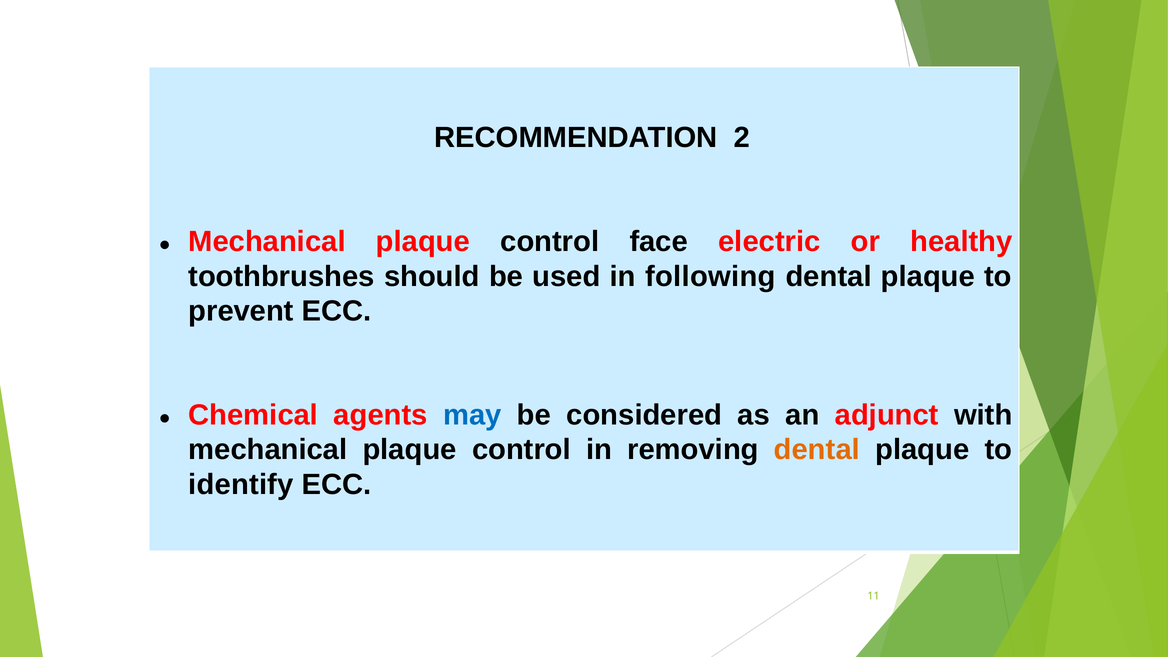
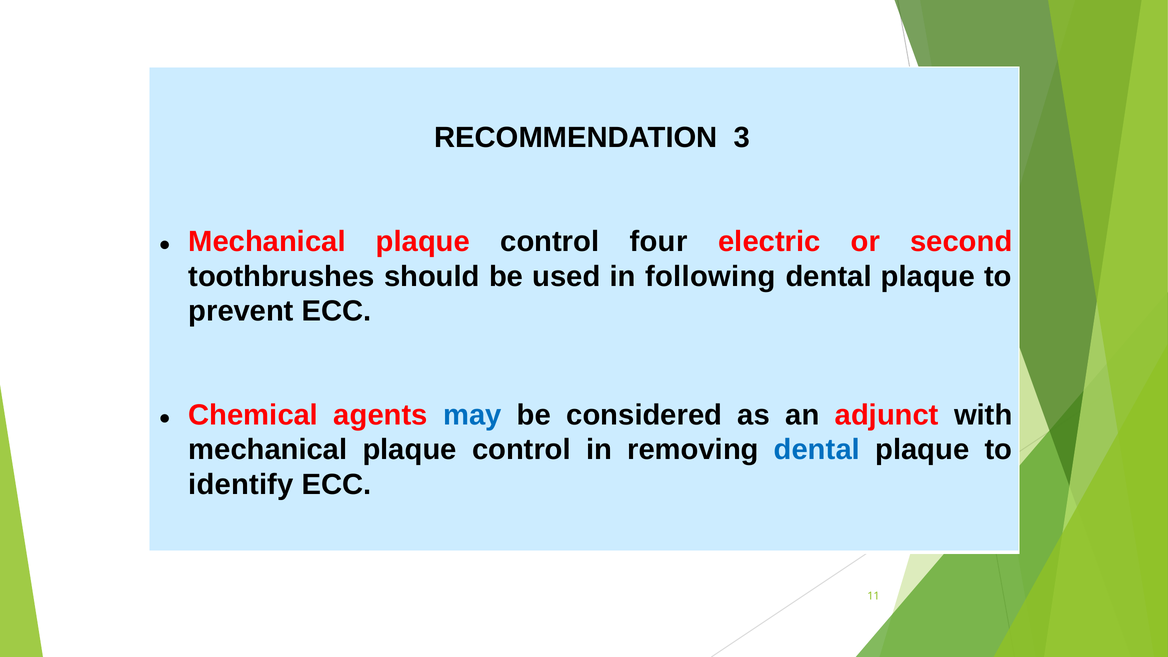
2: 2 -> 3 (742, 138)
face: face -> four (659, 242)
healthy: healthy -> second (961, 242)
dental colour: orange -> blue (817, 450)
